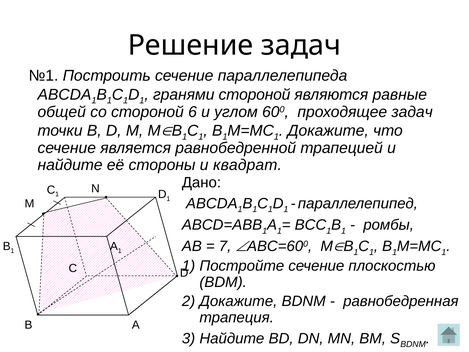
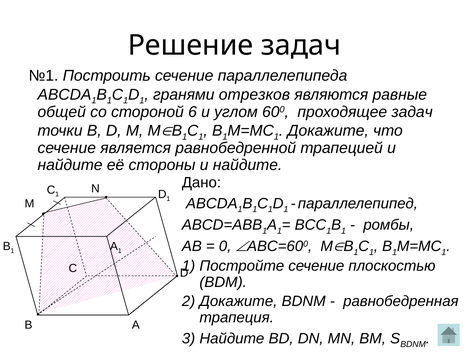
гранями стороной: стороной -> отрезков (254, 94)
стороны и квадрат: квадрат -> найдите (248, 165)
7: 7 -> 0 (225, 246)
